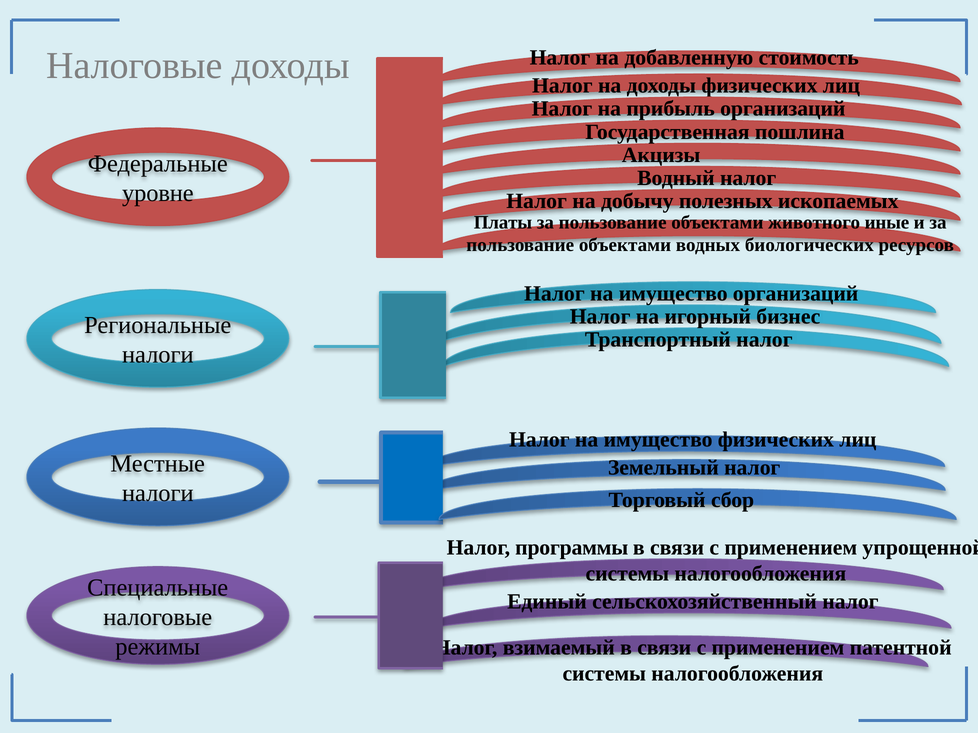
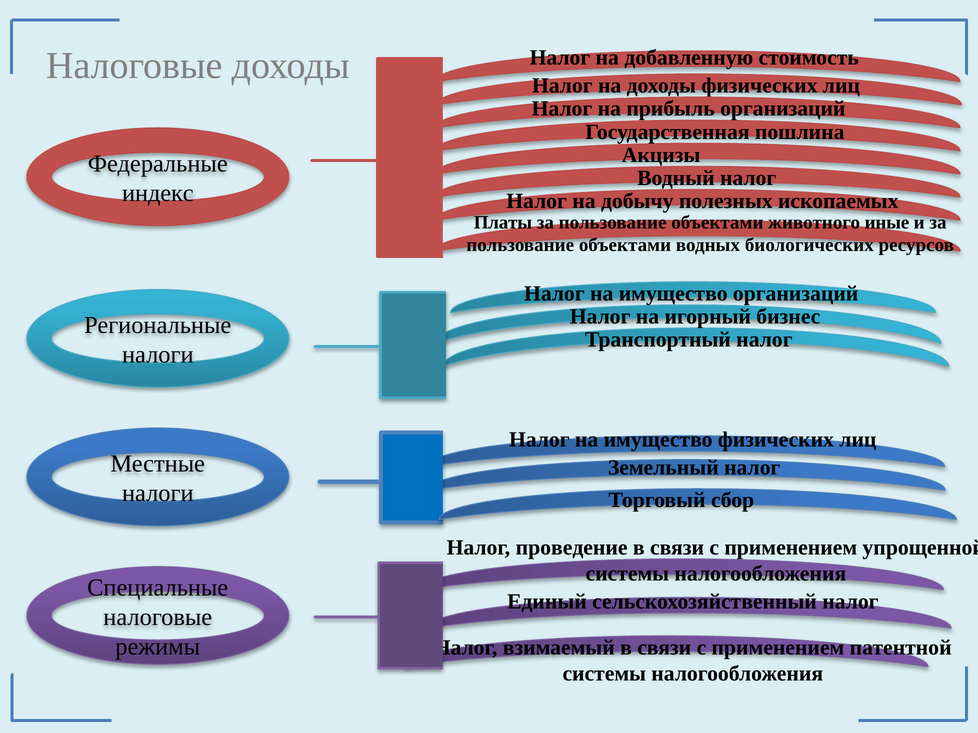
уровне: уровне -> индекс (158, 193)
программы: программы -> проведение (572, 548)
